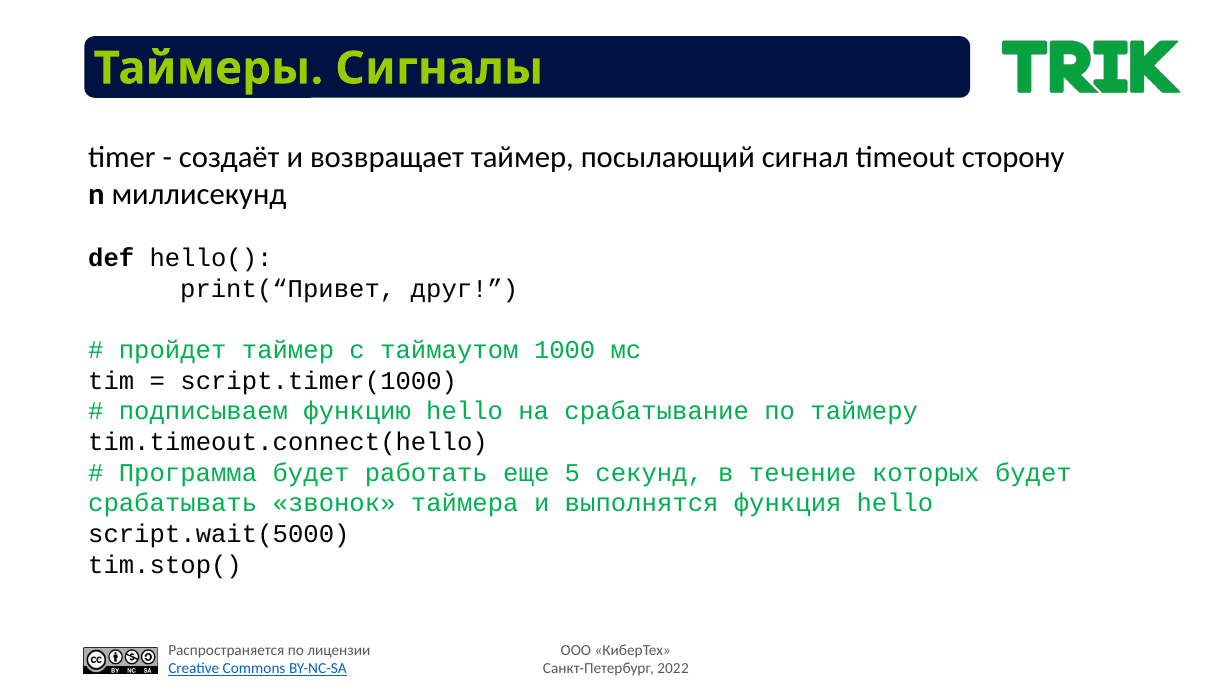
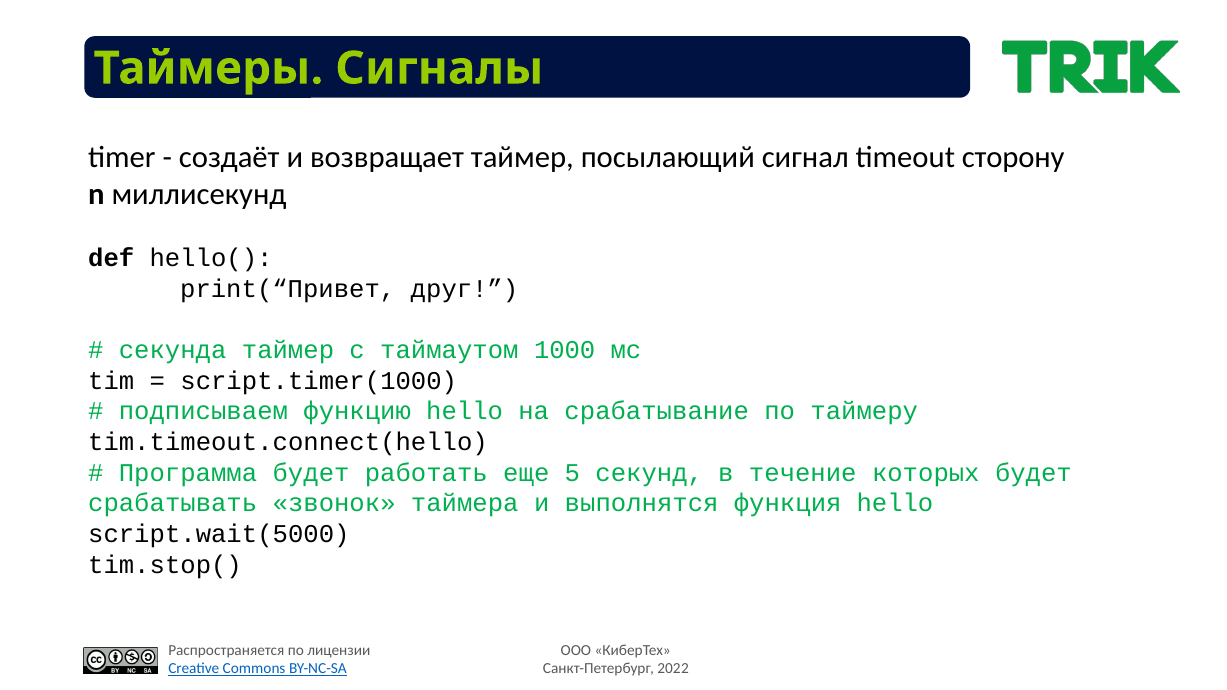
пройдет: пройдет -> секунда (173, 350)
